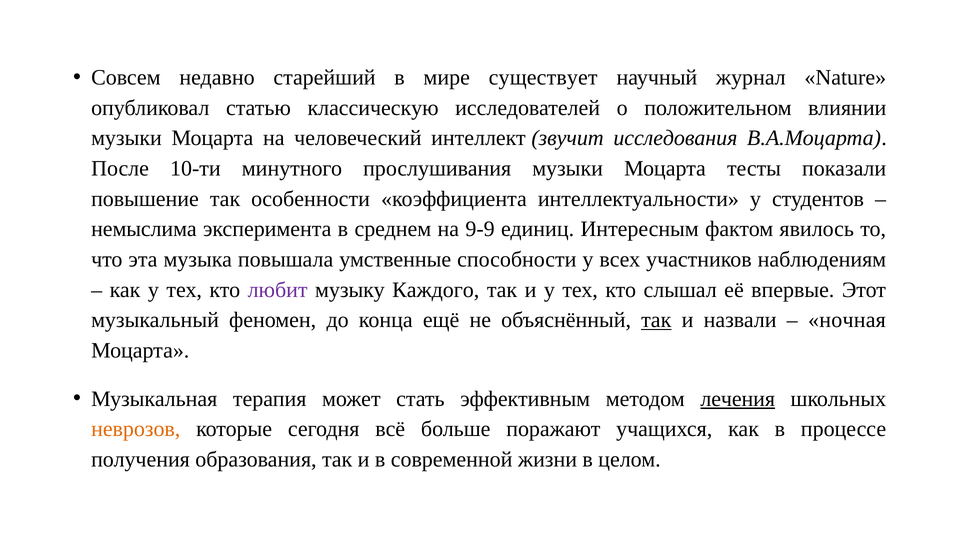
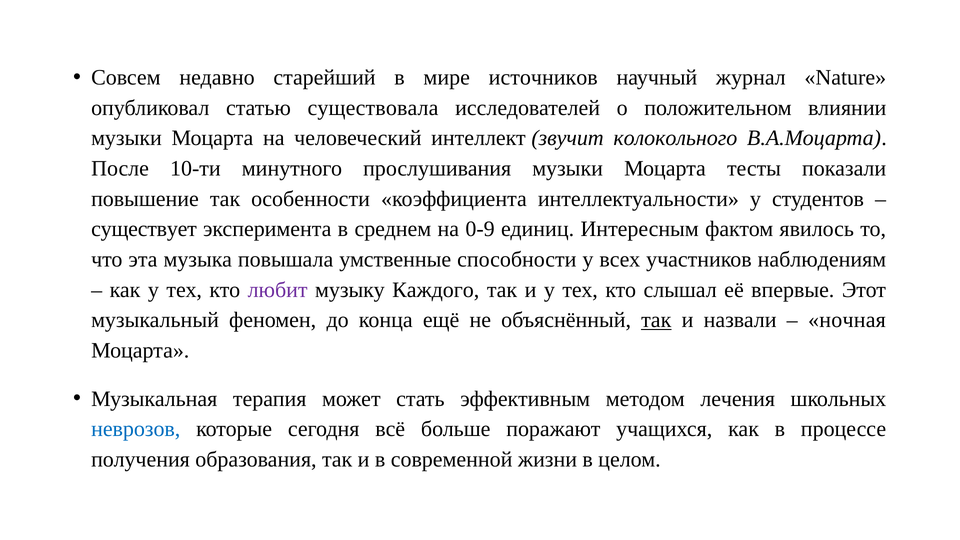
существует: существует -> источников (543, 77)
классическую: классическую -> существовала (373, 108)
исследования: исследования -> колокольного (675, 138)
немыслима: немыслима -> существует (144, 229)
9-9: 9-9 -> 0-9 (480, 229)
лечения underline: present -> none (738, 399)
неврозов colour: orange -> blue (136, 429)
